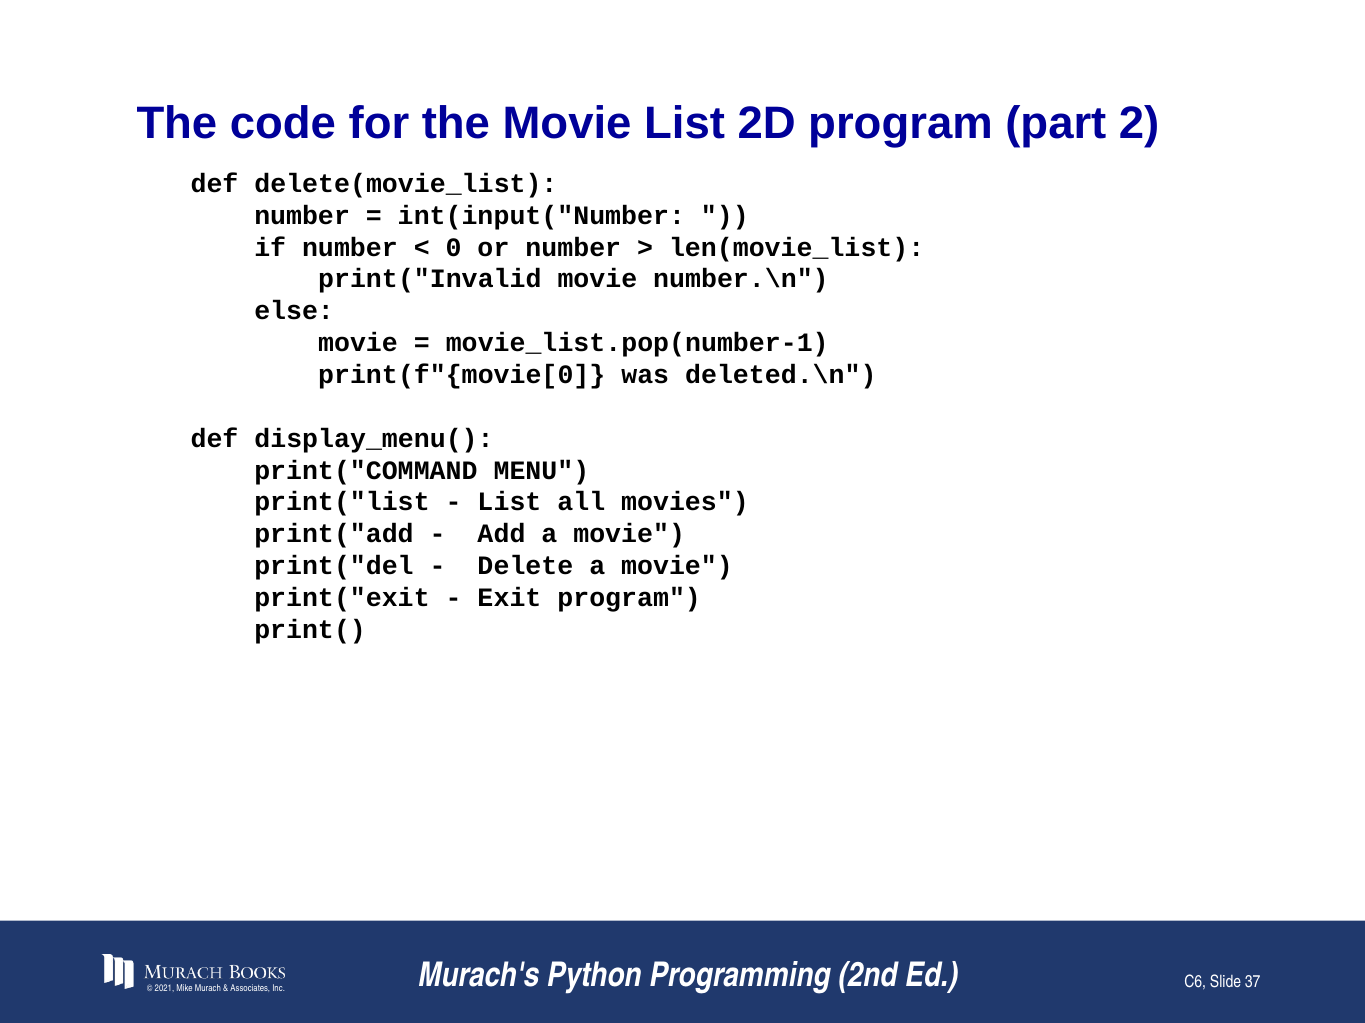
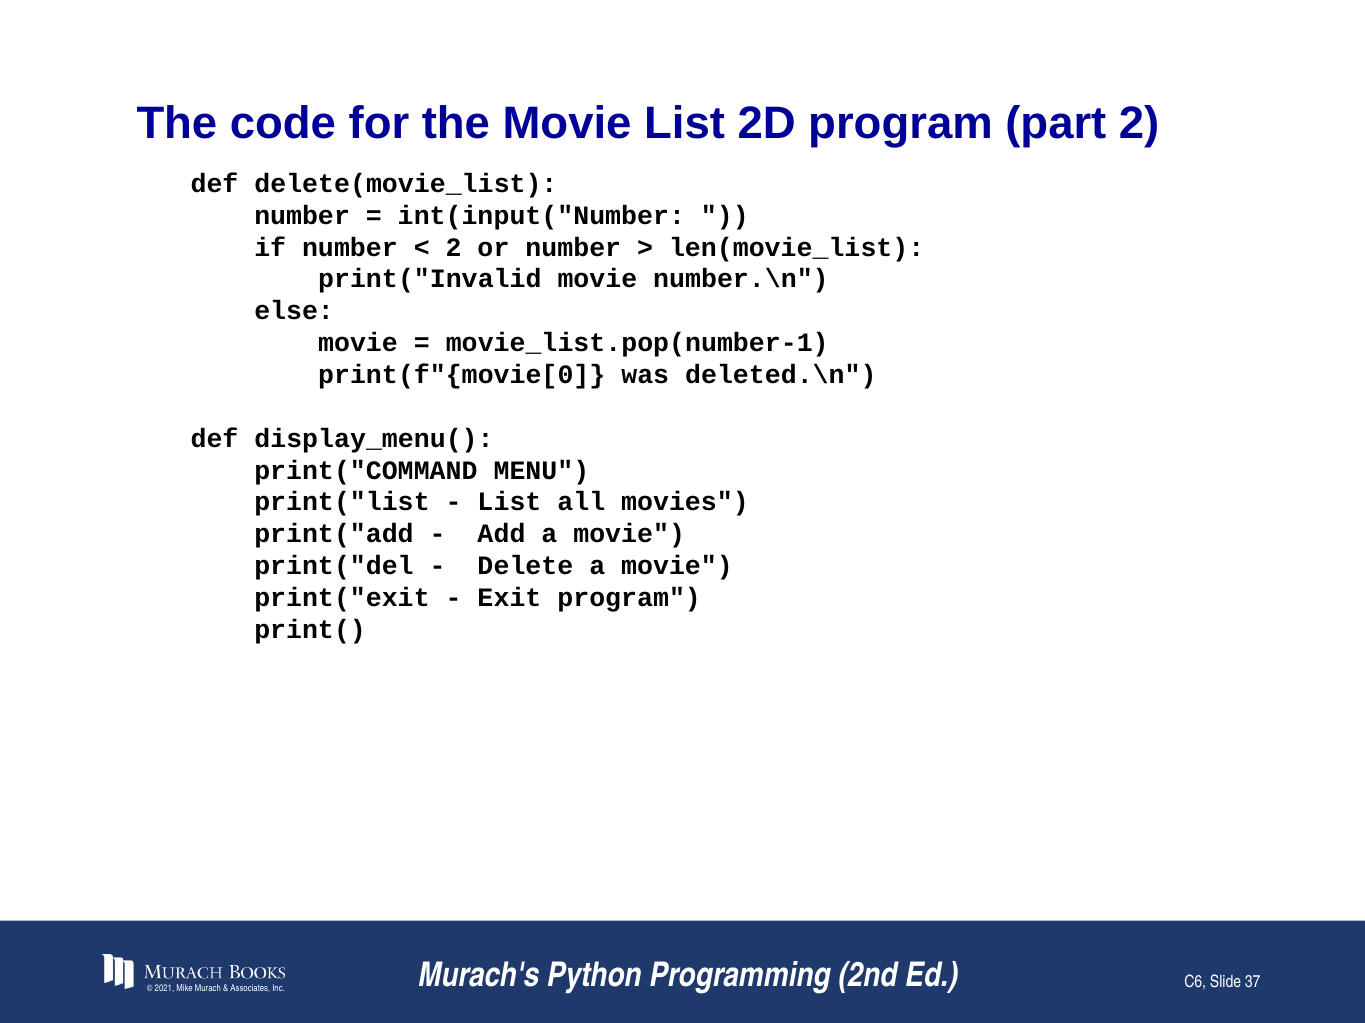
0: 0 -> 2 (454, 248)
